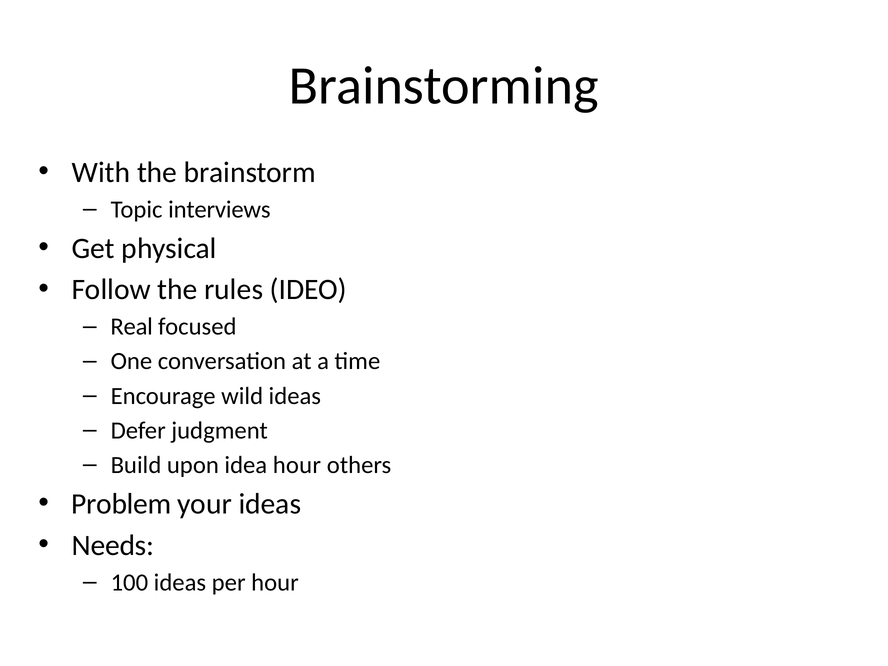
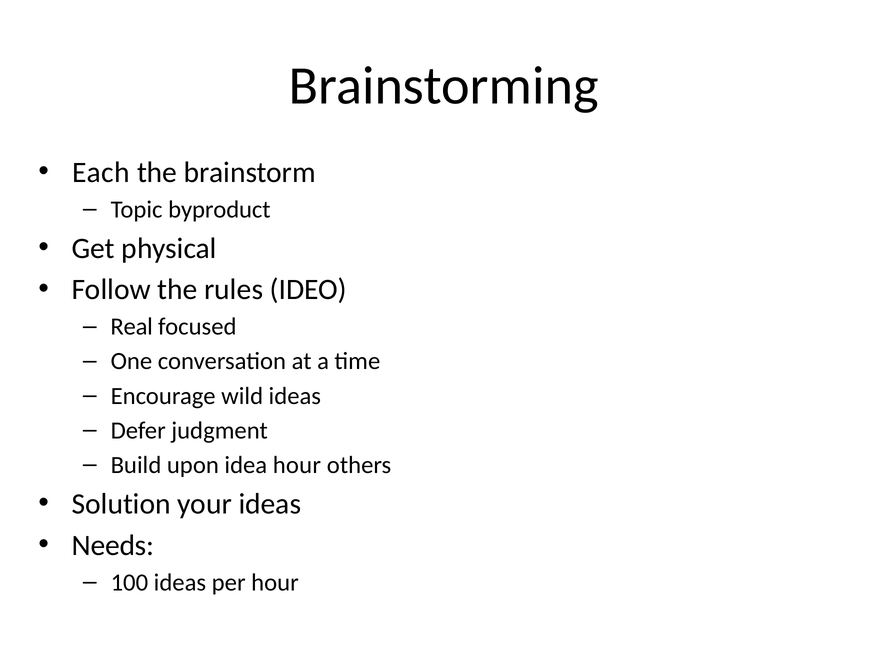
With: With -> Each (101, 172)
interviews: interviews -> byproduct (219, 209)
Problem: Problem -> Solution (121, 504)
